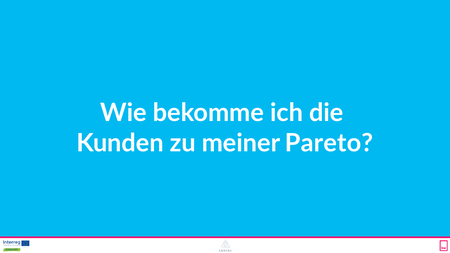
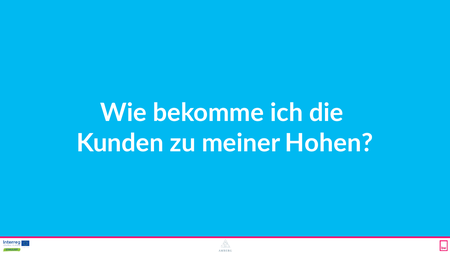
Pareto: Pareto -> Hohen (329, 143)
